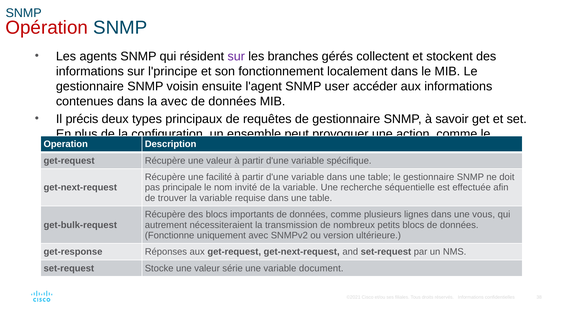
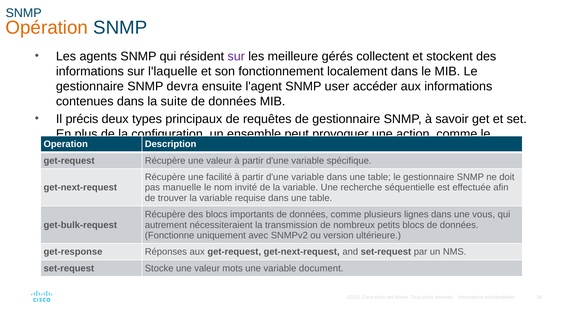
Opération colour: red -> orange (47, 28)
branches: branches -> meilleure (293, 56)
l'principe: l'principe -> l'laquelle (173, 71)
voisin: voisin -> devra (182, 86)
la avec: avec -> suite (174, 101)
principale: principale -> manuelle (182, 187)
série: série -> mots (233, 268)
